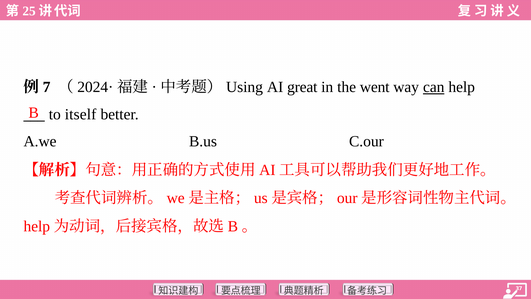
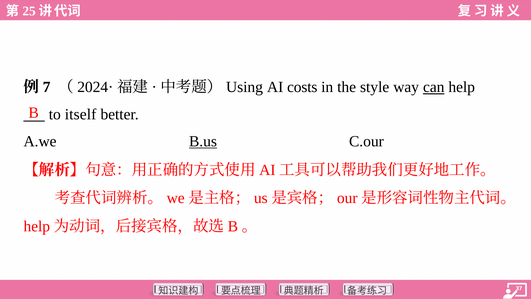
great: great -> costs (302, 87)
went: went -> style (375, 87)
B.us underline: none -> present (203, 141)
